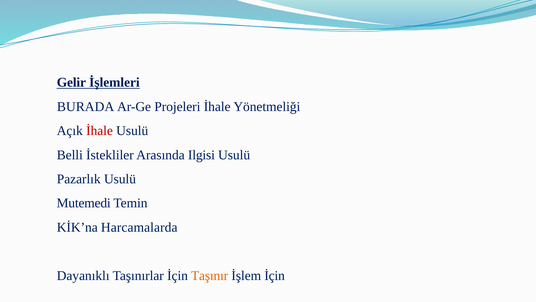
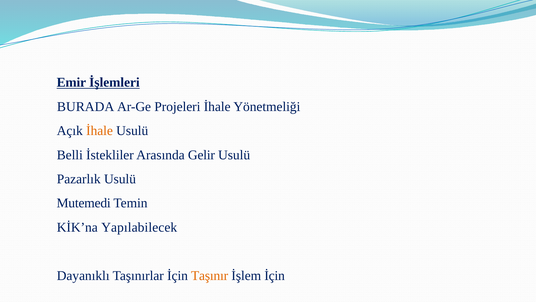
Gelir: Gelir -> Emir (71, 82)
İhale colour: red -> orange (100, 131)
Ilgisi: Ilgisi -> Gelir (201, 155)
Harcamalarda: Harcamalarda -> Yapılabilecek (139, 227)
